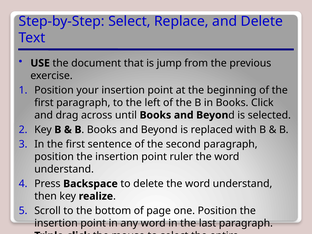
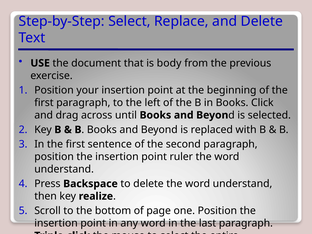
jump: jump -> body (169, 63)
